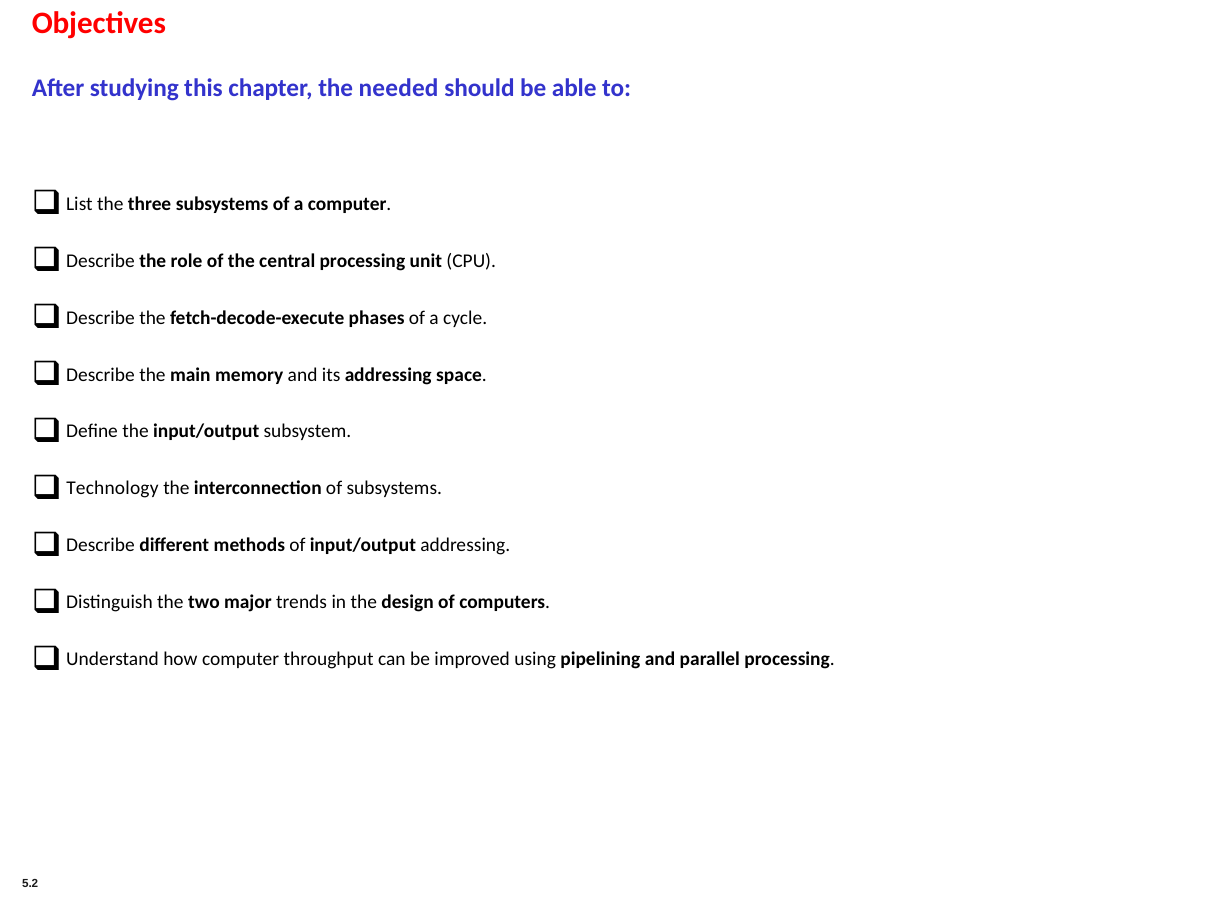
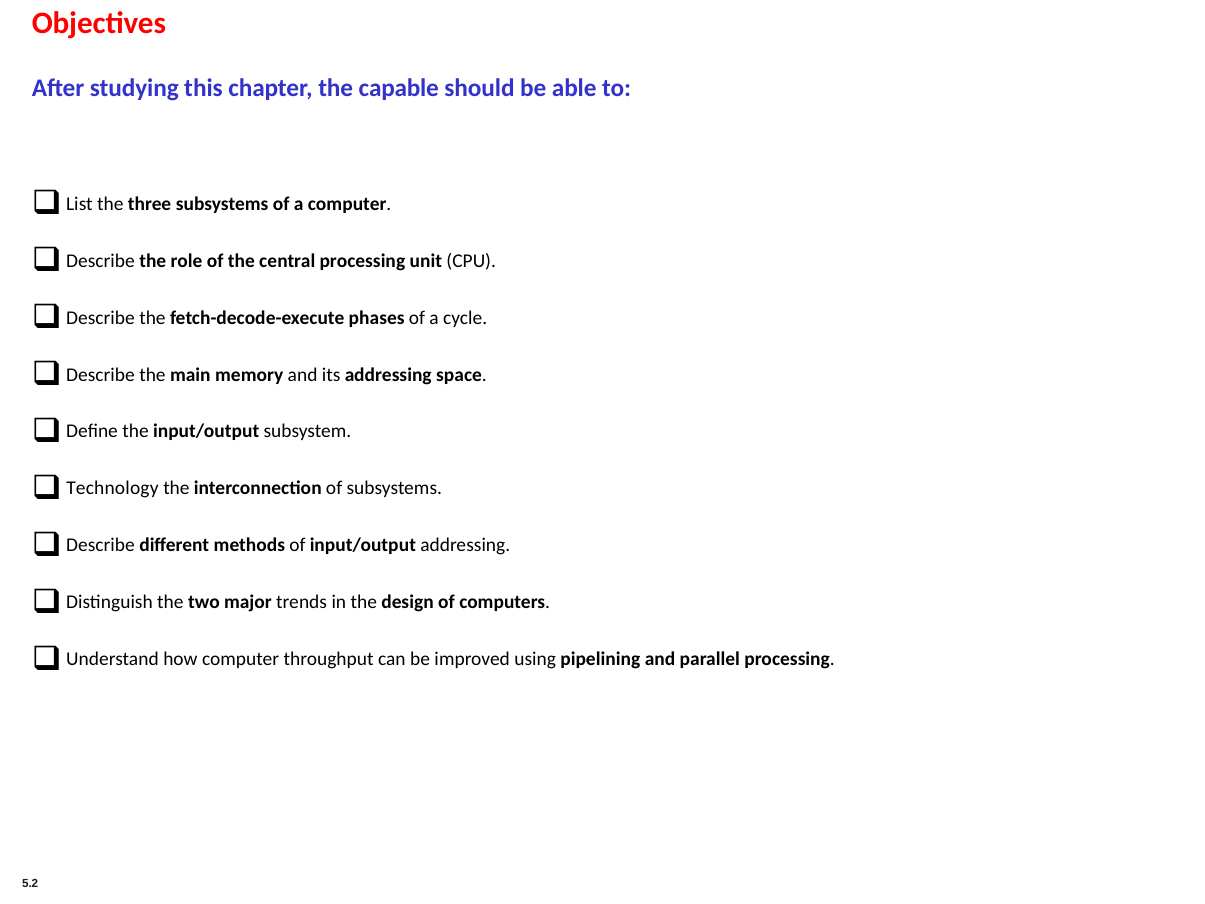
needed: needed -> capable (399, 88)
